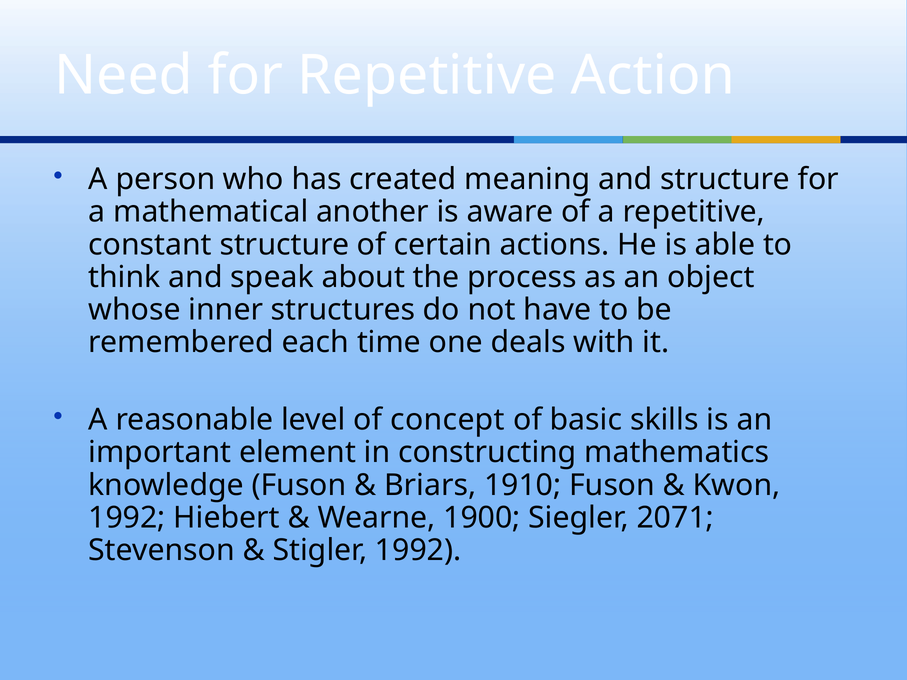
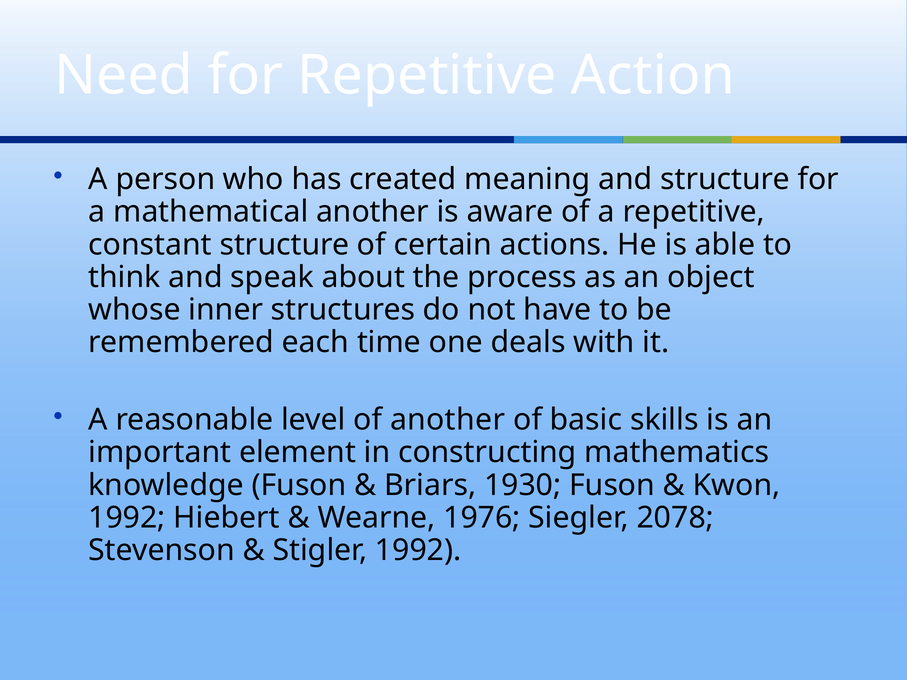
of concept: concept -> another (448, 420)
1910: 1910 -> 1930 (523, 485)
1900: 1900 -> 1976 (482, 518)
2071: 2071 -> 2078 (675, 518)
